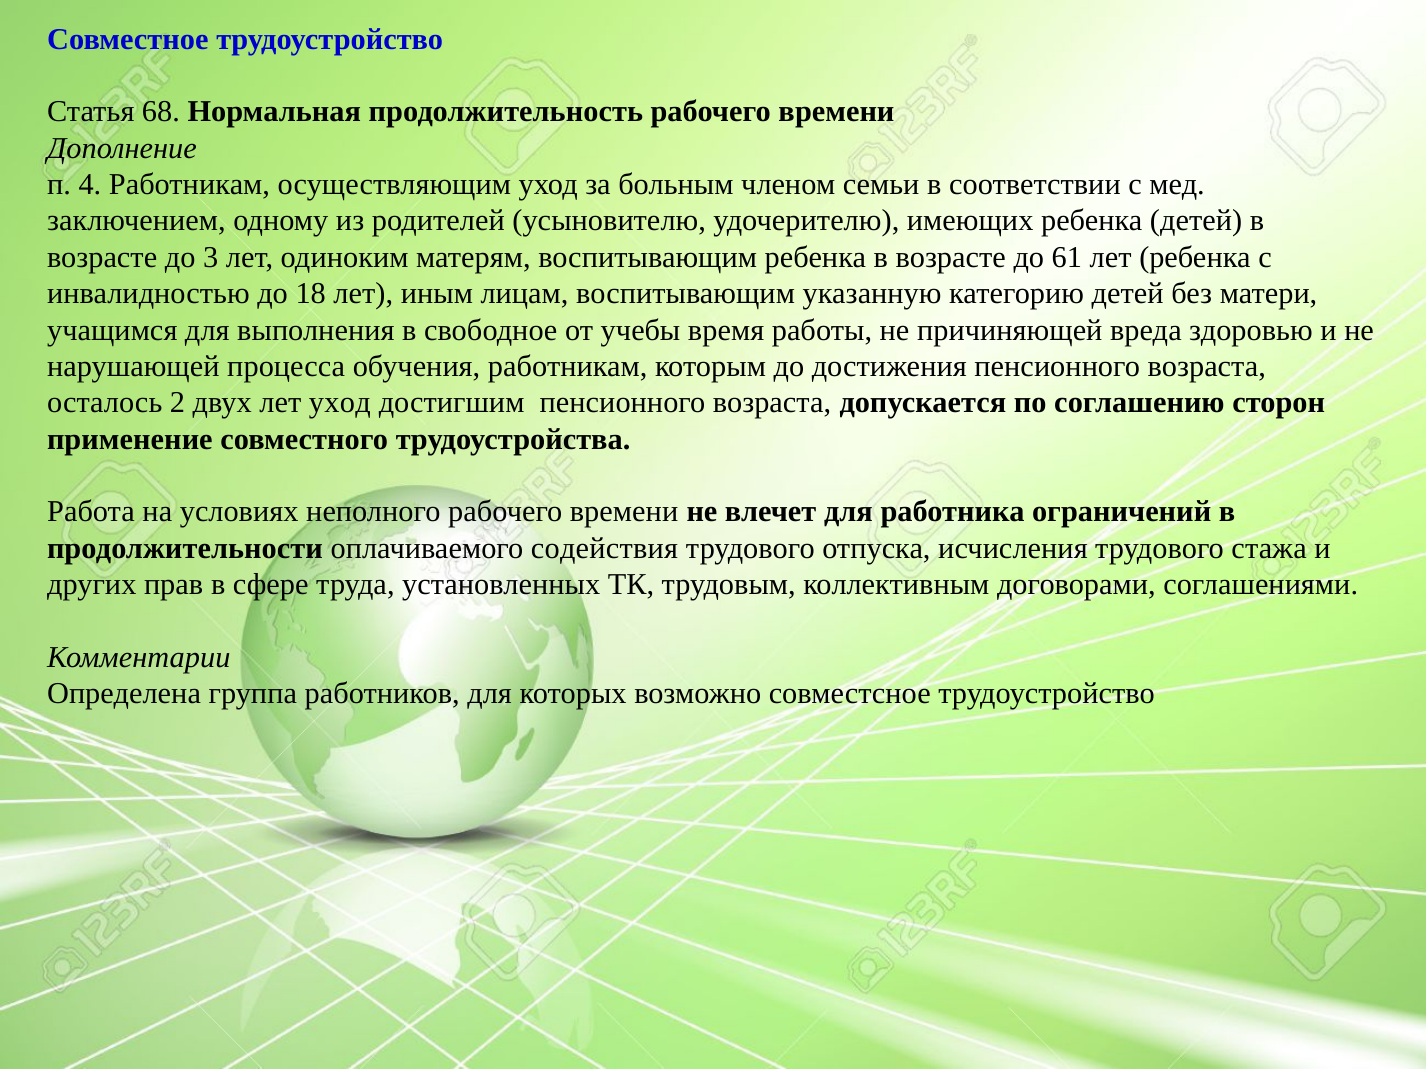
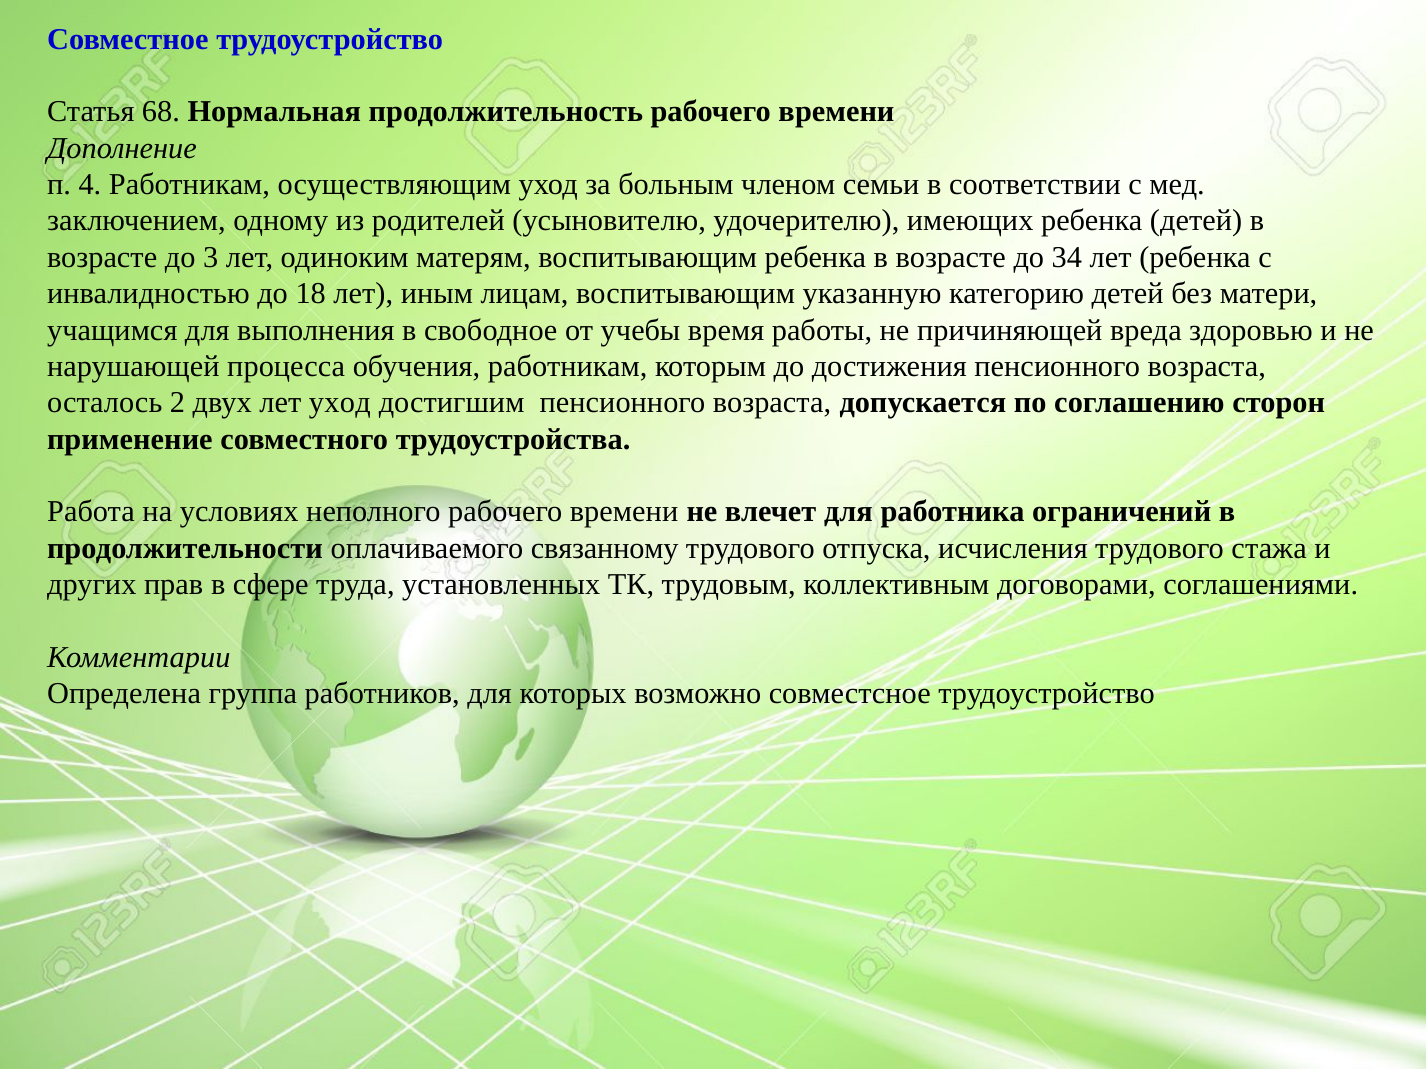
61: 61 -> 34 (1067, 257)
содействия: содействия -> связанному (605, 548)
